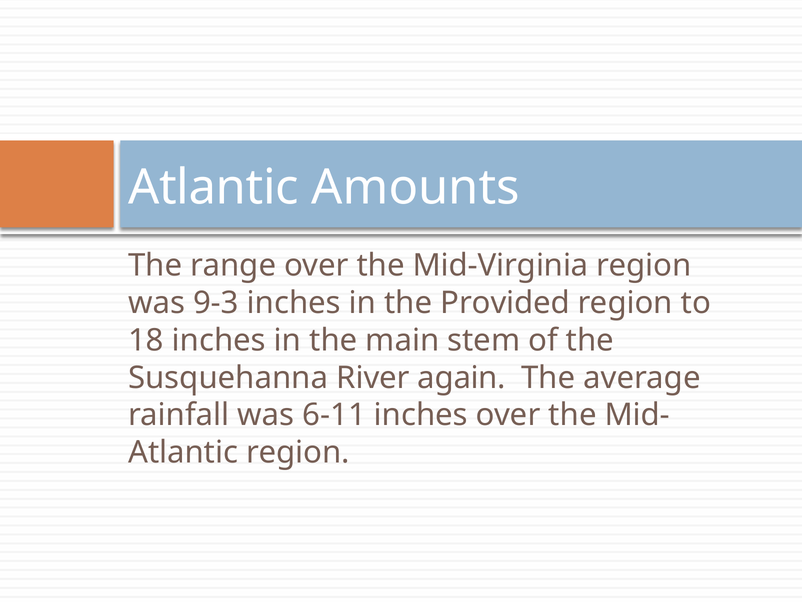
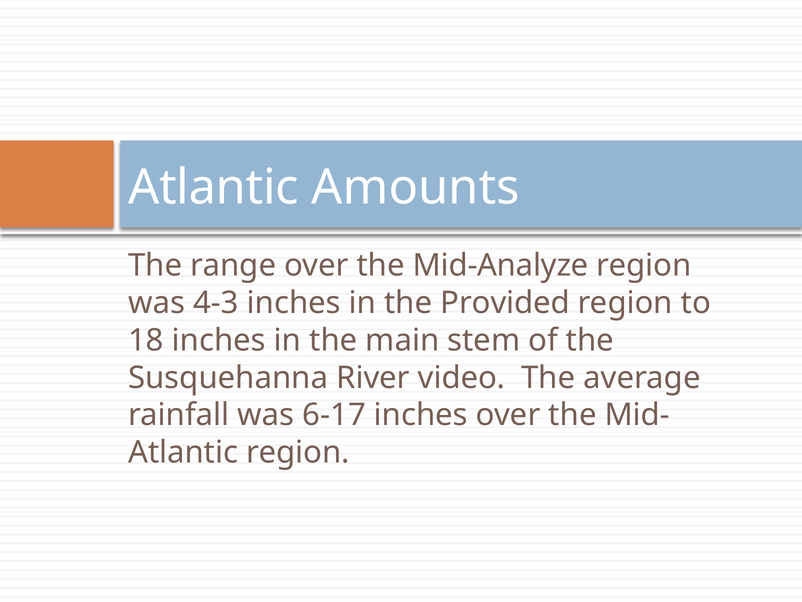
Mid-Virginia: Mid-Virginia -> Mid-Analyze (501, 265)
9-3: 9-3 -> 4-3 (216, 303)
again: again -> video (462, 377)
6-11: 6-11 -> 6-17 (334, 415)
